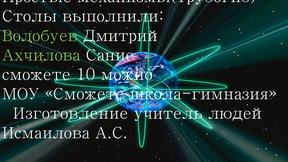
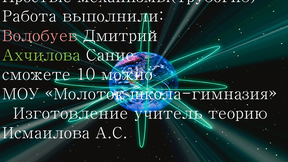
Столы: Столы -> Работа (29, 16)
Волобуев colour: light green -> pink (40, 36)
МОУ Сможете: Сможете -> Молоток (85, 94)
людей: людей -> теорию (238, 113)
